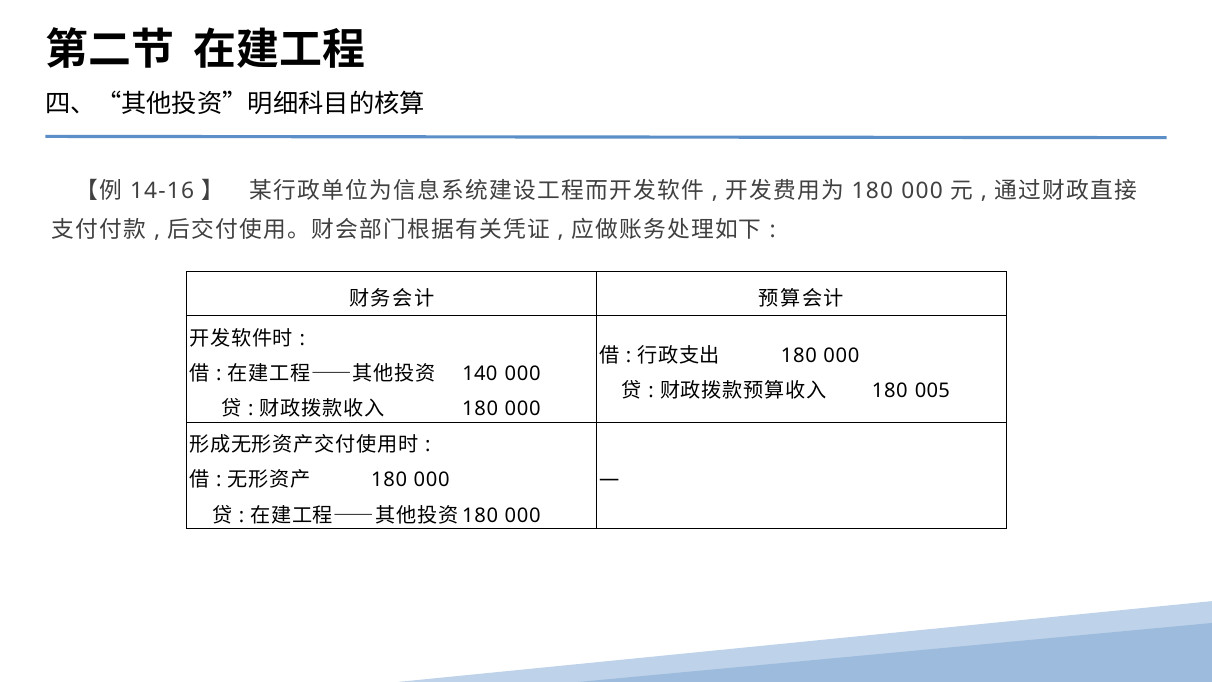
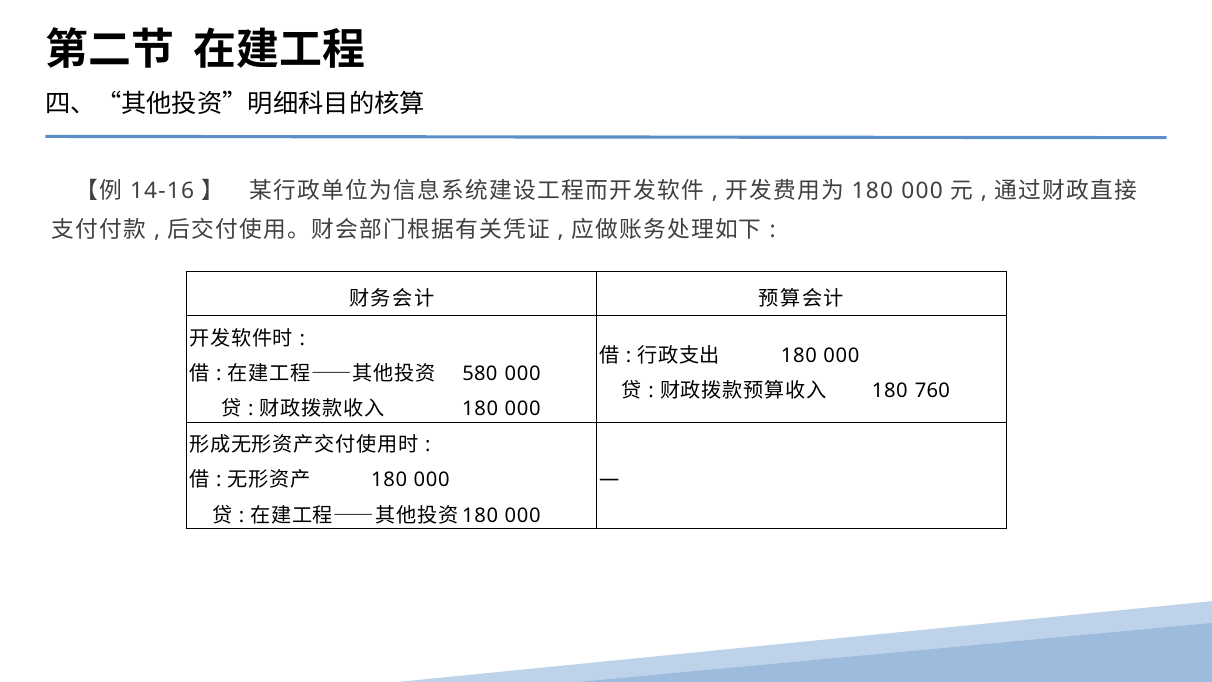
140: 140 -> 580 (480, 374)
005: 005 -> 760 (932, 391)
